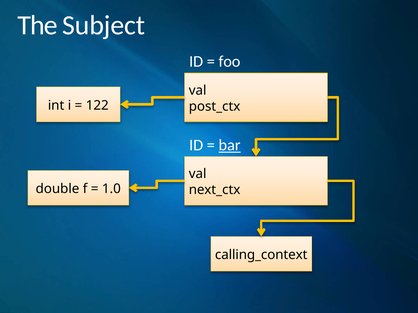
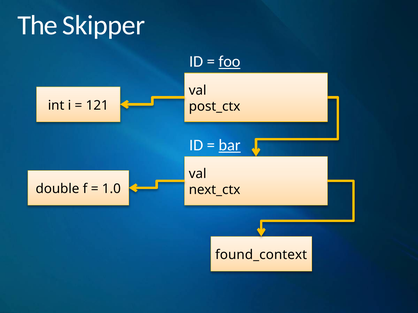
Subject: Subject -> Skipper (104, 25)
foo underline: none -> present (229, 62)
122: 122 -> 121 (97, 105)
calling_context: calling_context -> found_context (261, 255)
